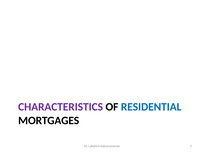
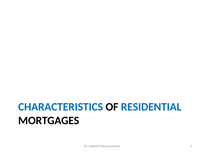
CHARACTERISTICS colour: purple -> blue (61, 107)
